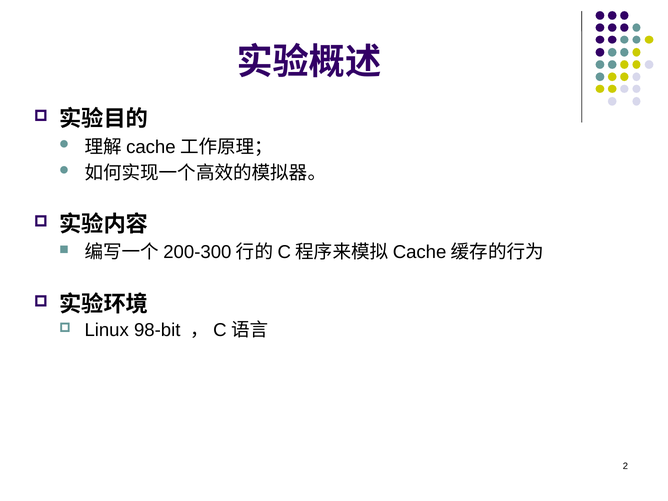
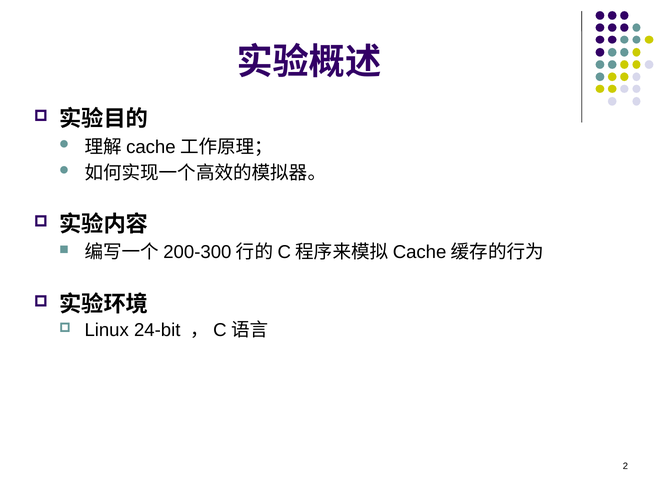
98-bit: 98-bit -> 24-bit (157, 330)
